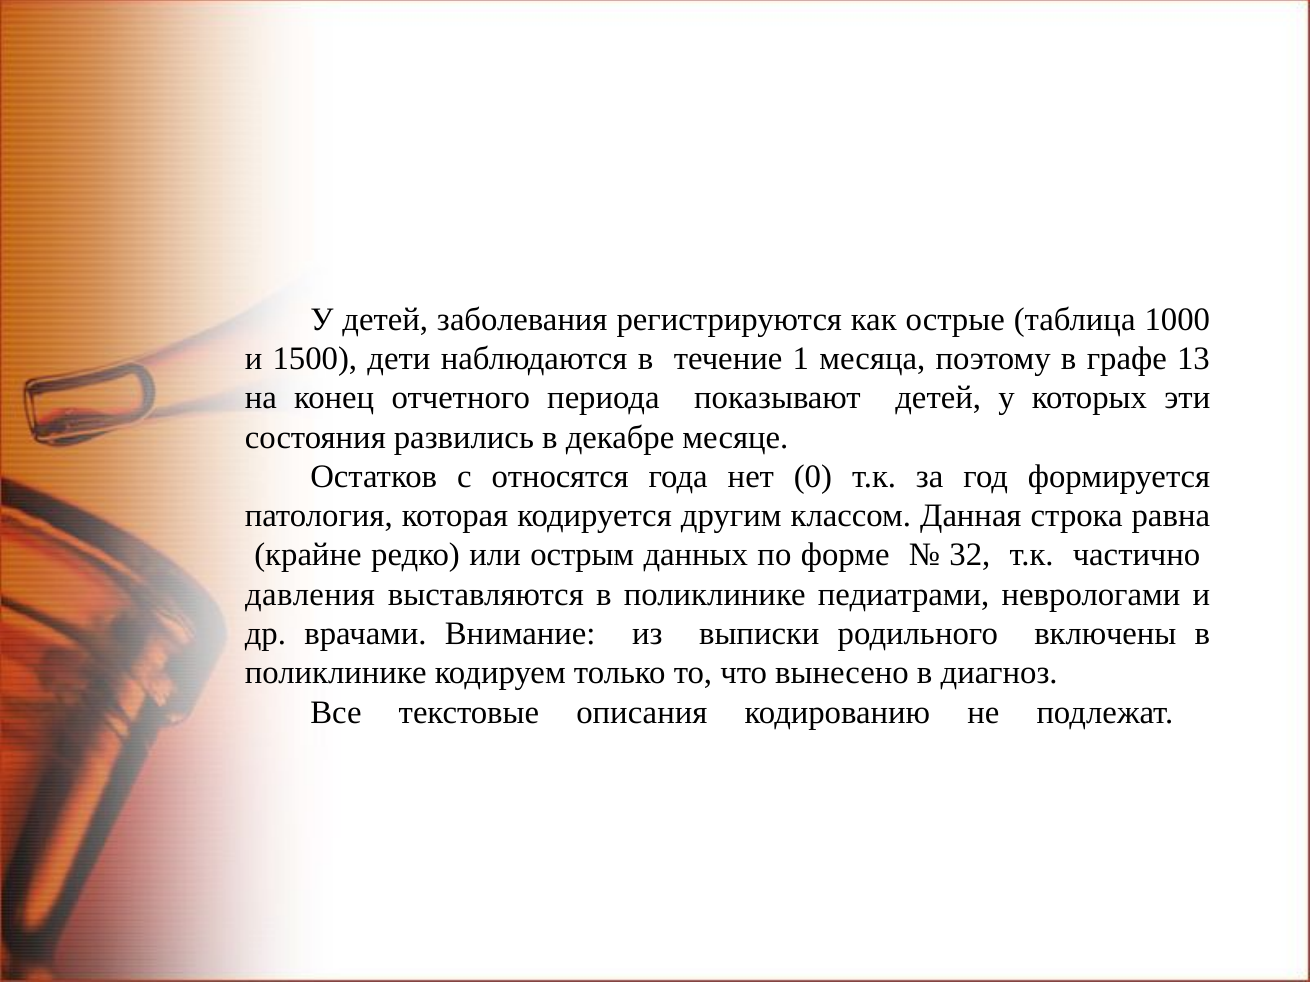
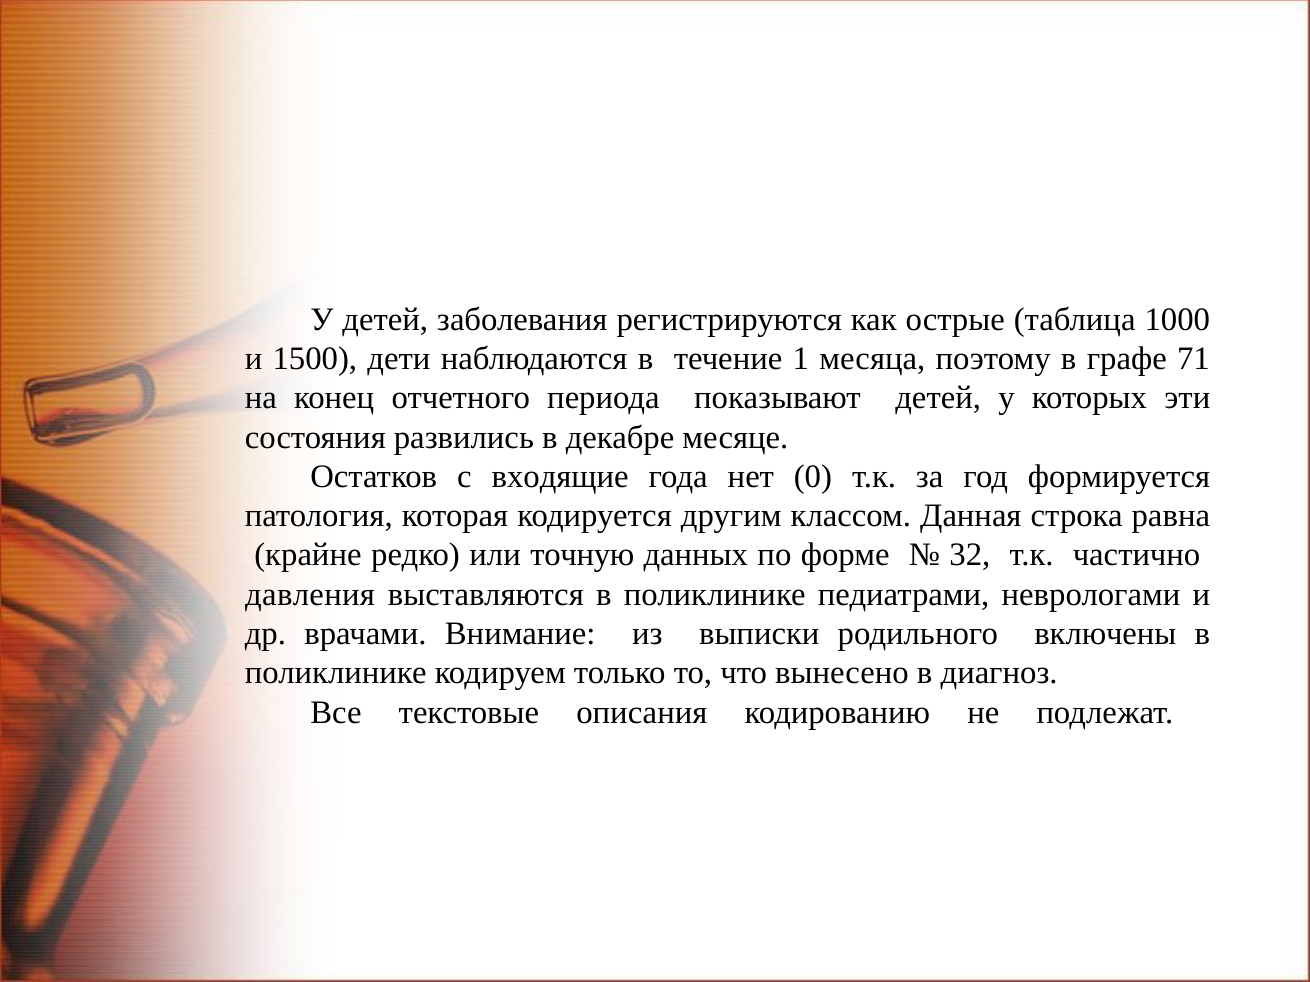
13: 13 -> 71 (1193, 359)
относятся: относятся -> входящие (560, 477)
острым: острым -> точную (582, 555)
